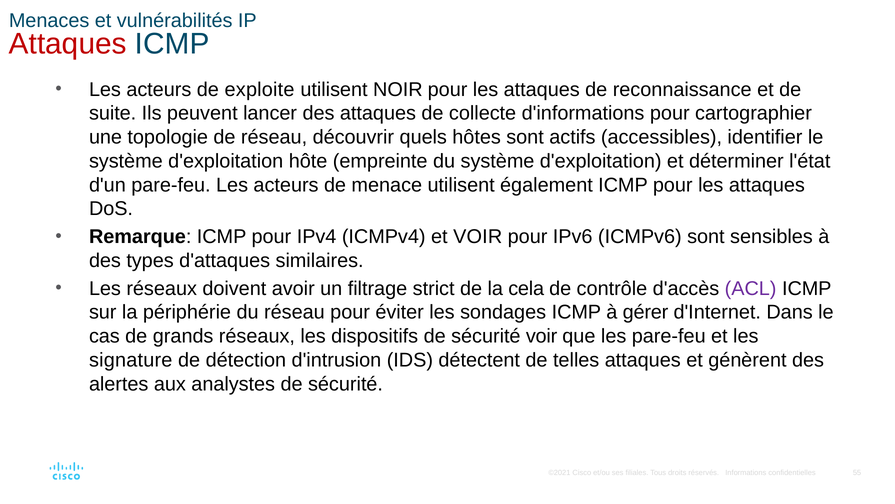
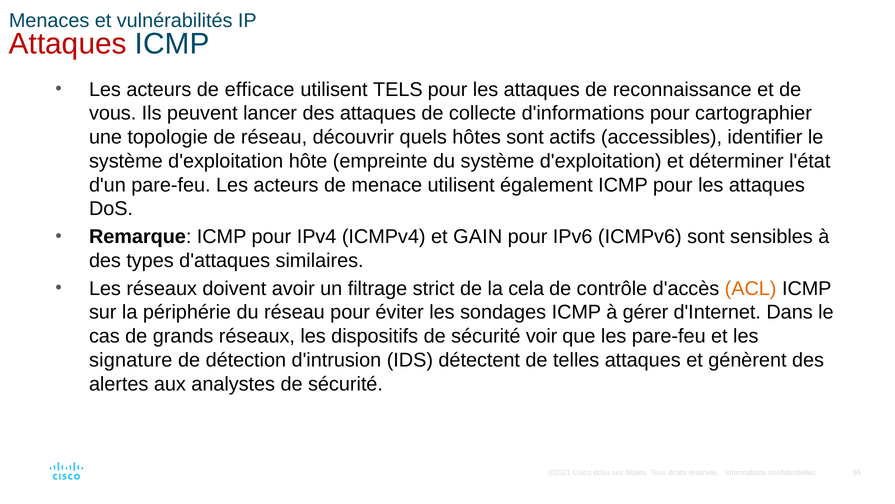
exploite: exploite -> efficace (260, 89)
NOIR: NOIR -> TELS (398, 89)
suite: suite -> vous (113, 113)
et VOIR: VOIR -> GAIN (478, 237)
ACL colour: purple -> orange (751, 288)
